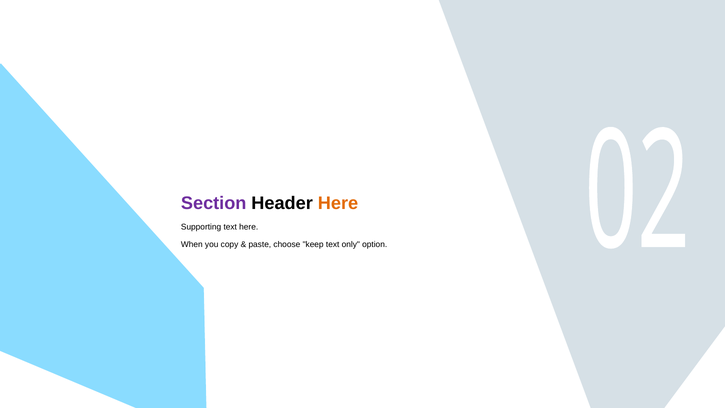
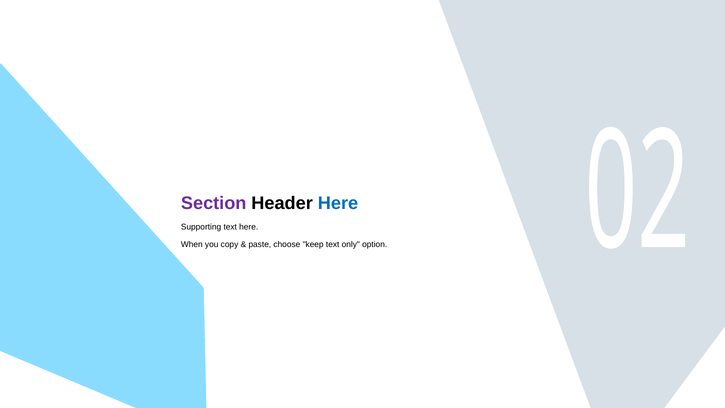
Here colour: orange -> blue (338, 203)
